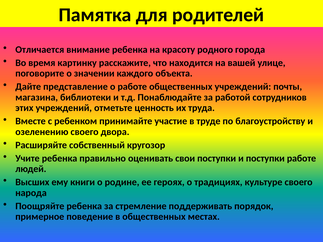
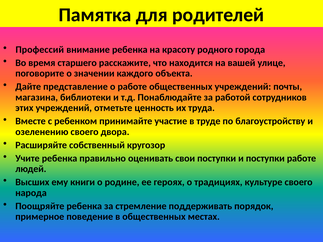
Отличается: Отличается -> Профессий (40, 50)
картинку: картинку -> старшего (77, 63)
